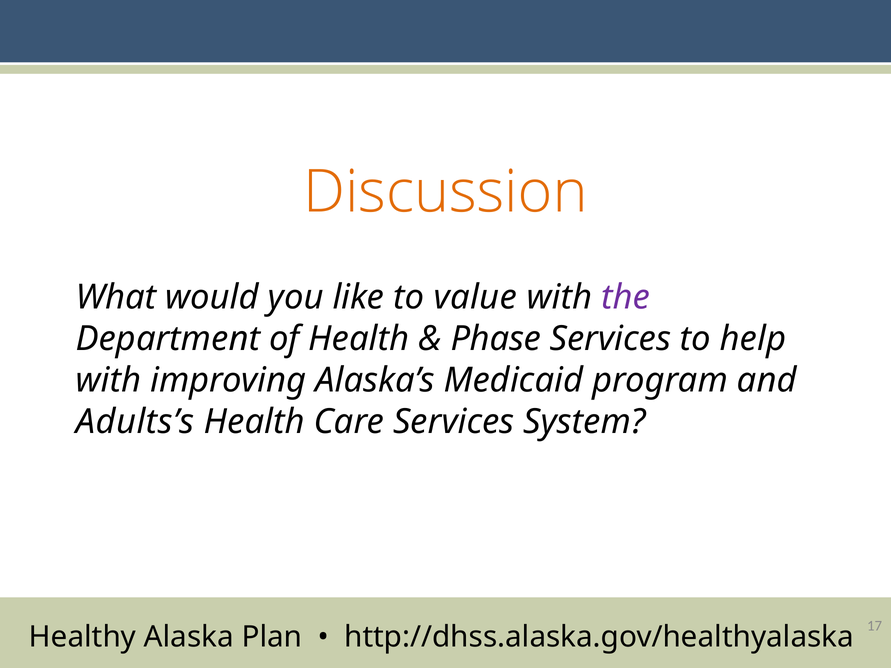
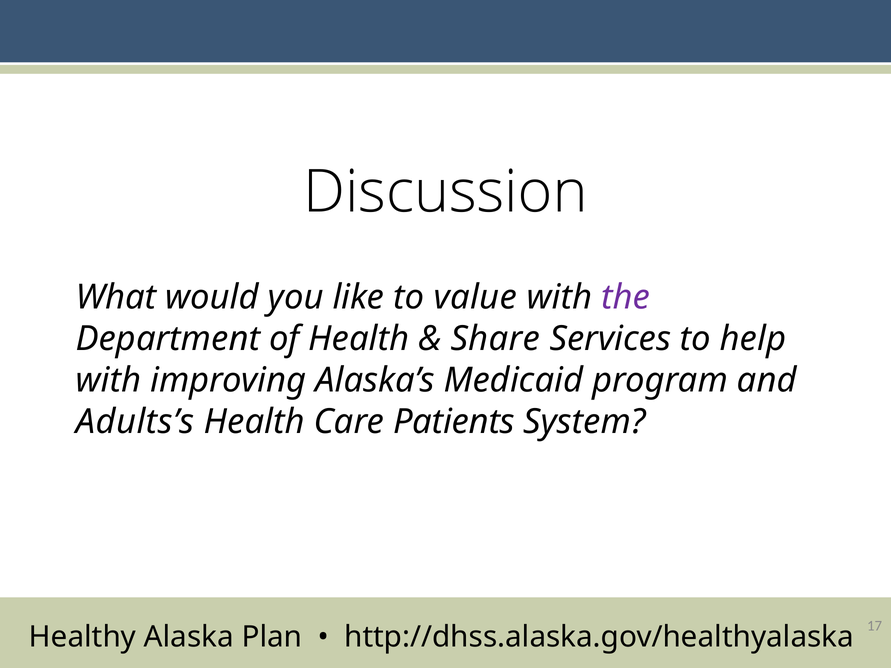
Discussion colour: orange -> black (445, 192)
Phase: Phase -> Share (495, 339)
Care Services: Services -> Patients (454, 422)
